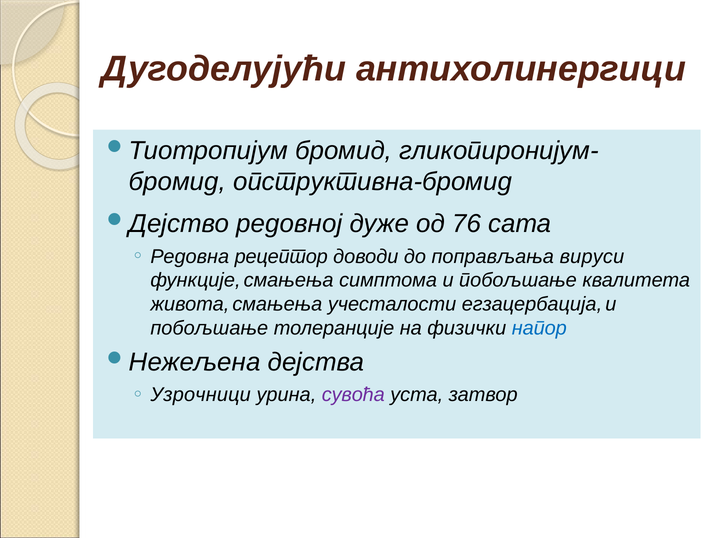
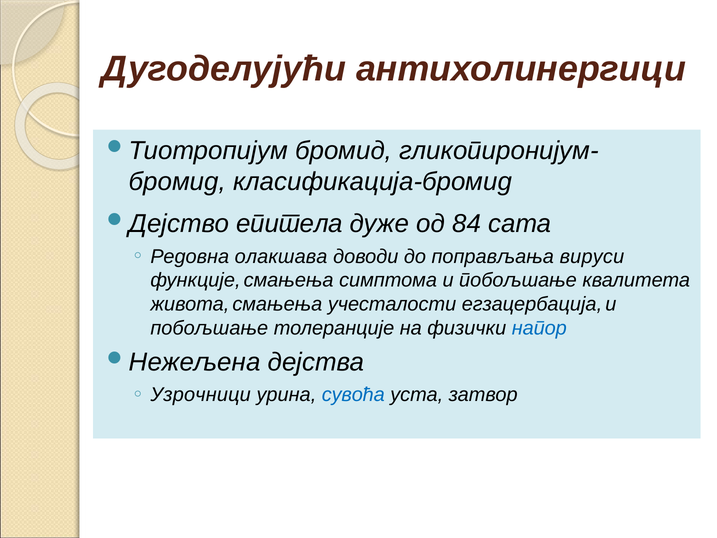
опструктивна-бромид: опструктивна-бромид -> класификација-бромид (373, 182)
редовној: редовној -> епитела (290, 224)
76: 76 -> 84 (467, 224)
рецептор: рецептор -> олакшава (281, 256)
сувоћа colour: purple -> blue (353, 394)
